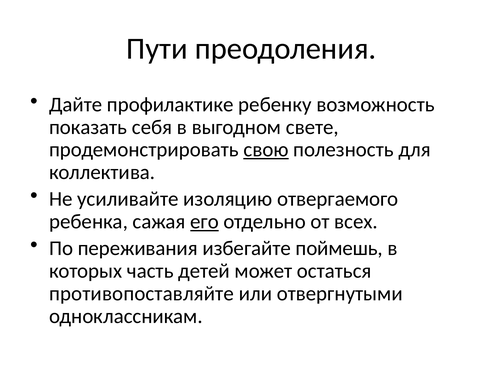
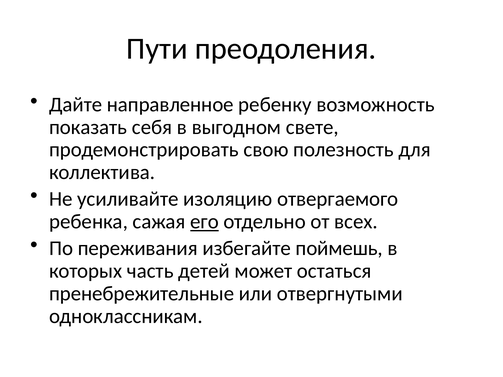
профилактике: профилактике -> направленное (170, 105)
свою underline: present -> none (266, 150)
противопоставляйте: противопоставляйте -> пренебрежительные (142, 294)
